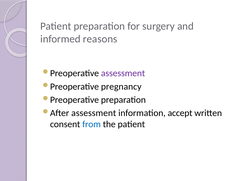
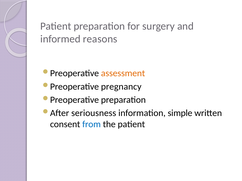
assessment colour: purple -> orange (123, 73)
assessment: assessment -> seriousness (94, 113)
accept: accept -> simple (180, 113)
